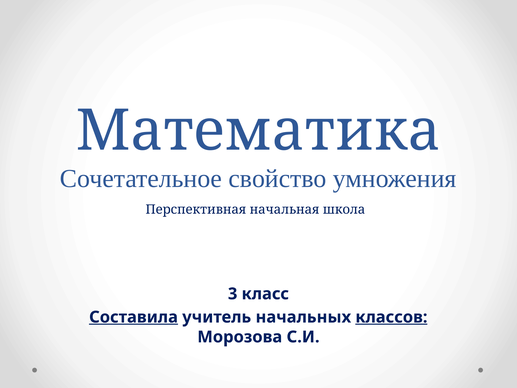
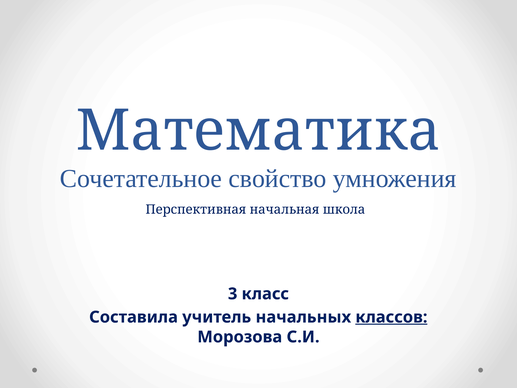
Составила underline: present -> none (134, 317)
